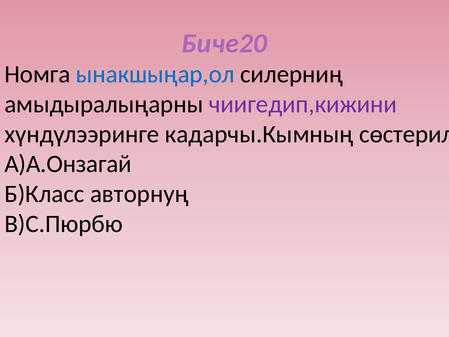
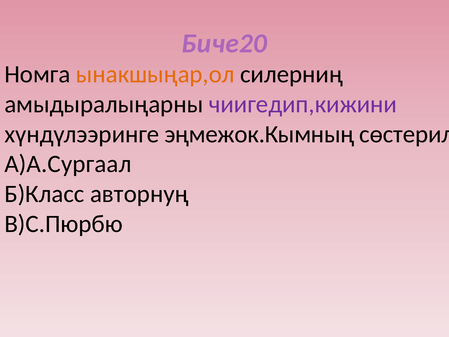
ынакшыңар,ол colour: blue -> orange (155, 74)
кадарчы.Кымның: кадарчы.Кымның -> эңмежок.Кымның (259, 134)
А)А.Онзагай: А)А.Онзагай -> А)А.Сургаал (68, 164)
